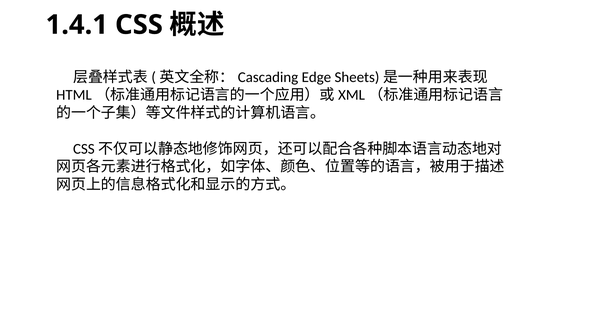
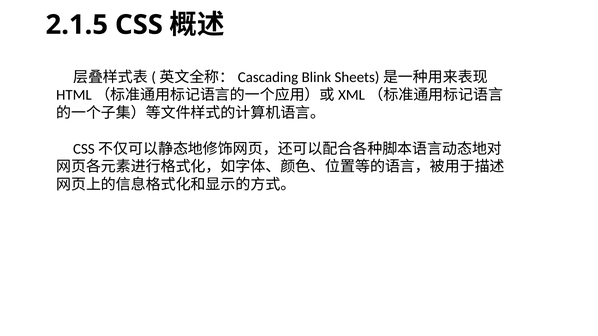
1.4.1: 1.4.1 -> 2.1.5 (77, 25)
Edge: Edge -> Blink (316, 77)
